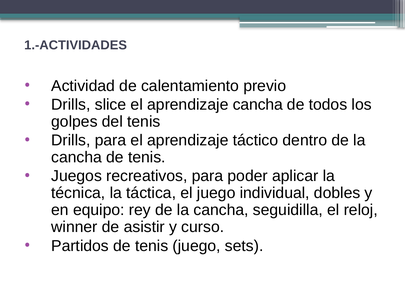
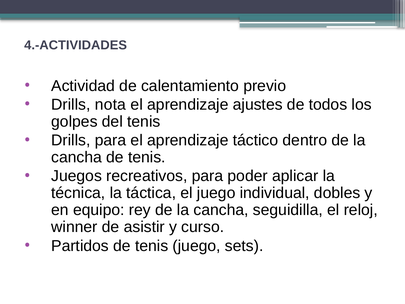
1.-ACTIVIDADES: 1.-ACTIVIDADES -> 4.-ACTIVIDADES (76, 45)
slice: slice -> nota (110, 104)
aprendizaje cancha: cancha -> ajustes (258, 104)
